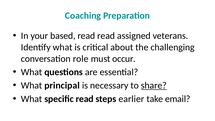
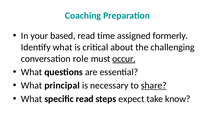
read read: read -> time (106, 36)
veterans: veterans -> formerly (170, 36)
occur underline: none -> present (124, 59)
earlier: earlier -> expect (131, 99)
email: email -> know (178, 99)
